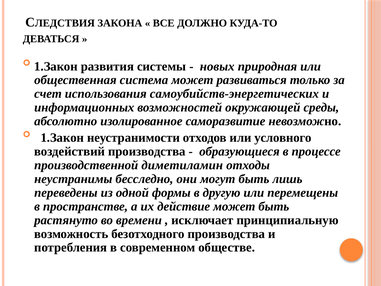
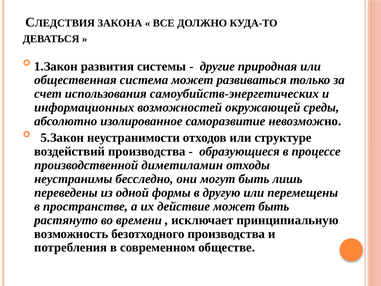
новых: новых -> другие (217, 66)
1.Закон: 1.Закон -> 5.Закон (62, 138)
условного: условного -> структуре (283, 138)
